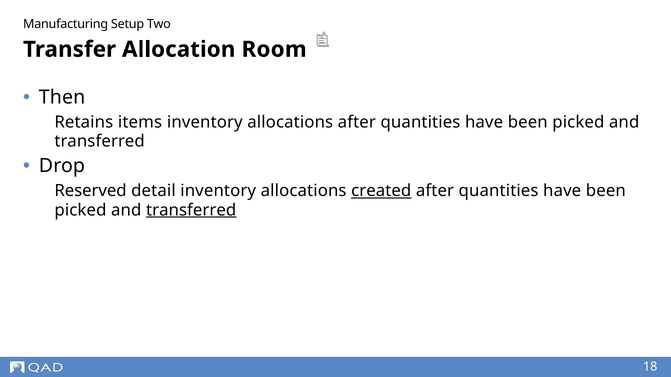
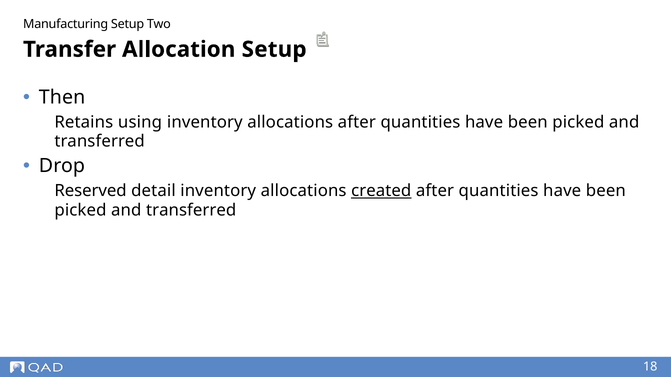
Allocation Room: Room -> Setup (274, 49)
items: items -> using (140, 122)
transferred underline: present -> none (191, 210)
